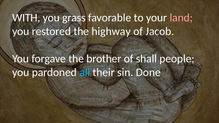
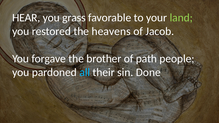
WITH: WITH -> HEAR (26, 18)
land colour: pink -> light green (181, 18)
highway: highway -> heavens (111, 31)
shall: shall -> path (146, 59)
